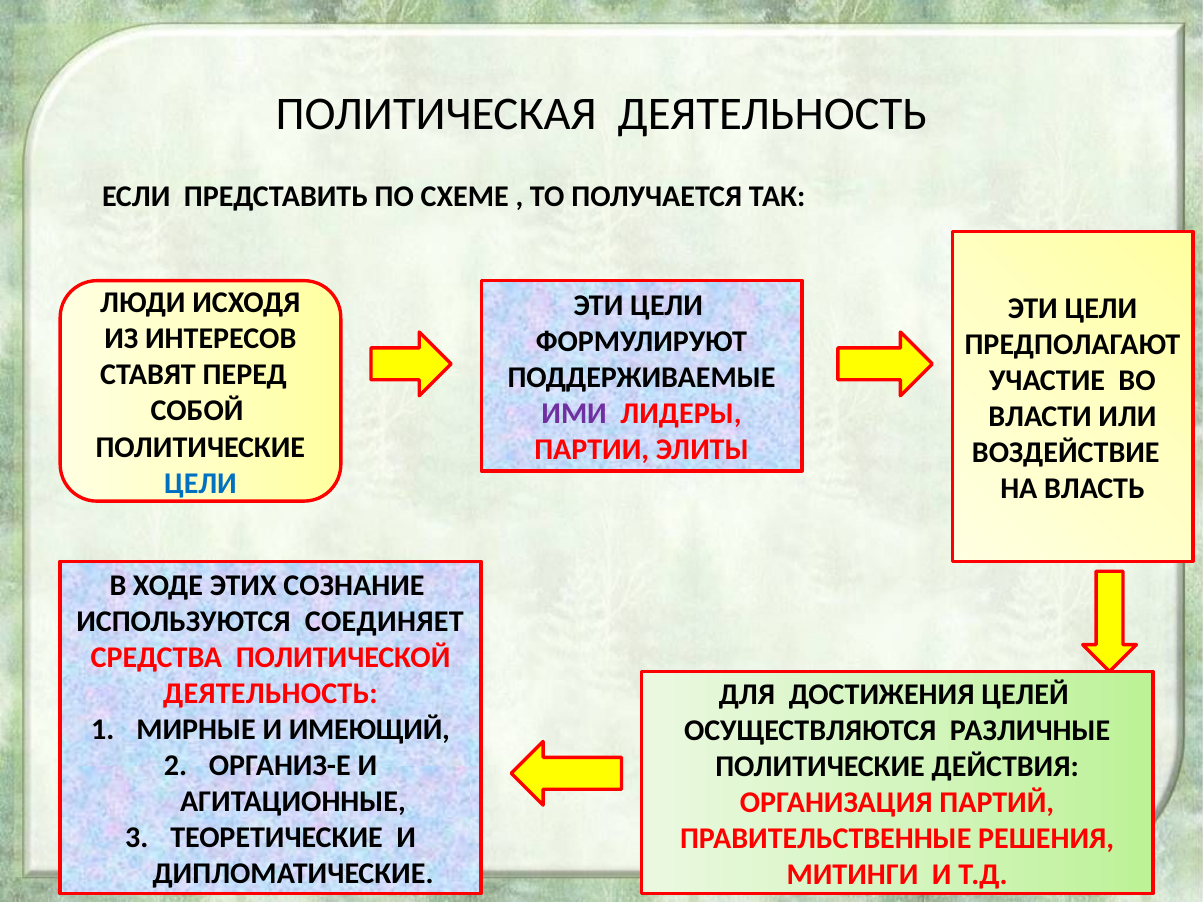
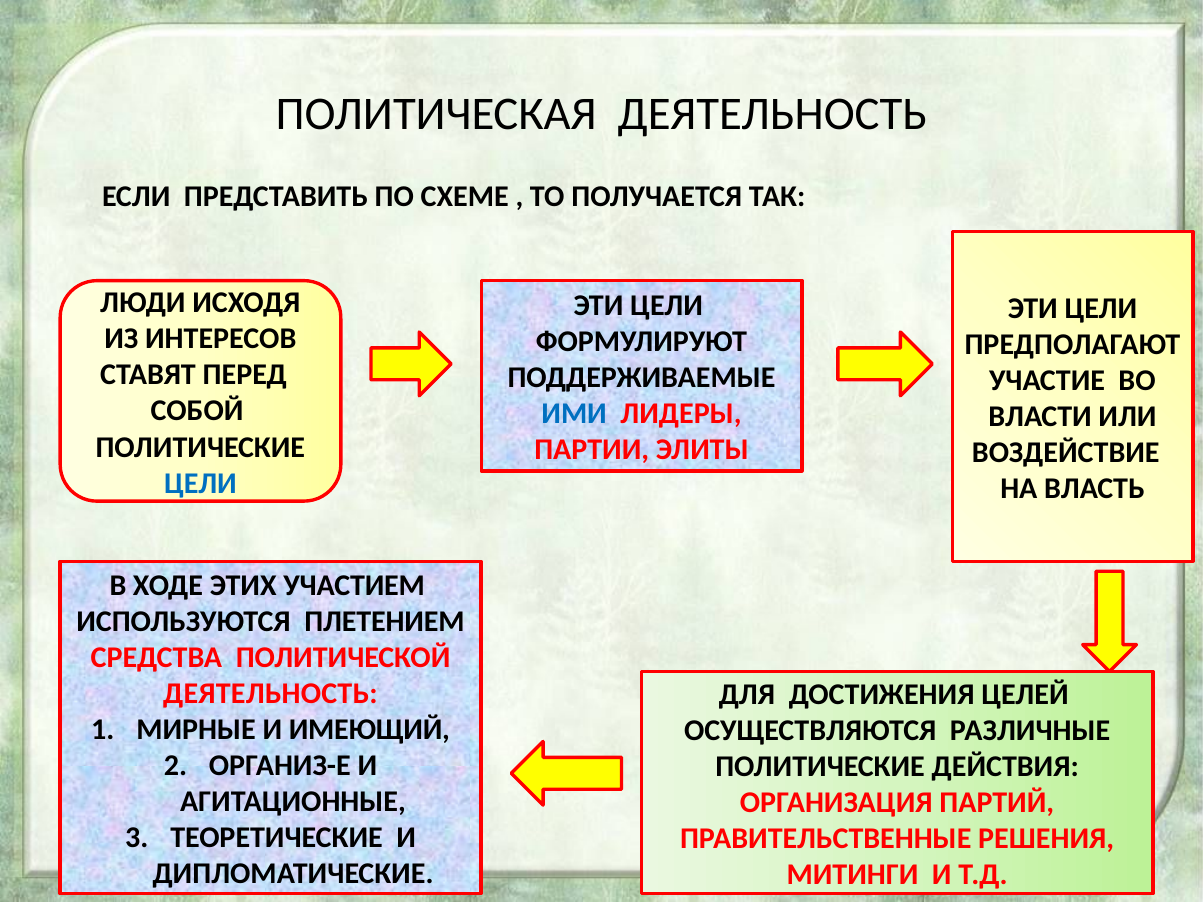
ИМИ colour: purple -> blue (574, 414)
СОЗНАНИЕ: СОЗНАНИЕ -> УЧАСТИЕМ (354, 585)
СОЕДИНЯЕТ: СОЕДИНЯЕТ -> ПЛЕТЕНИЕМ (385, 621)
